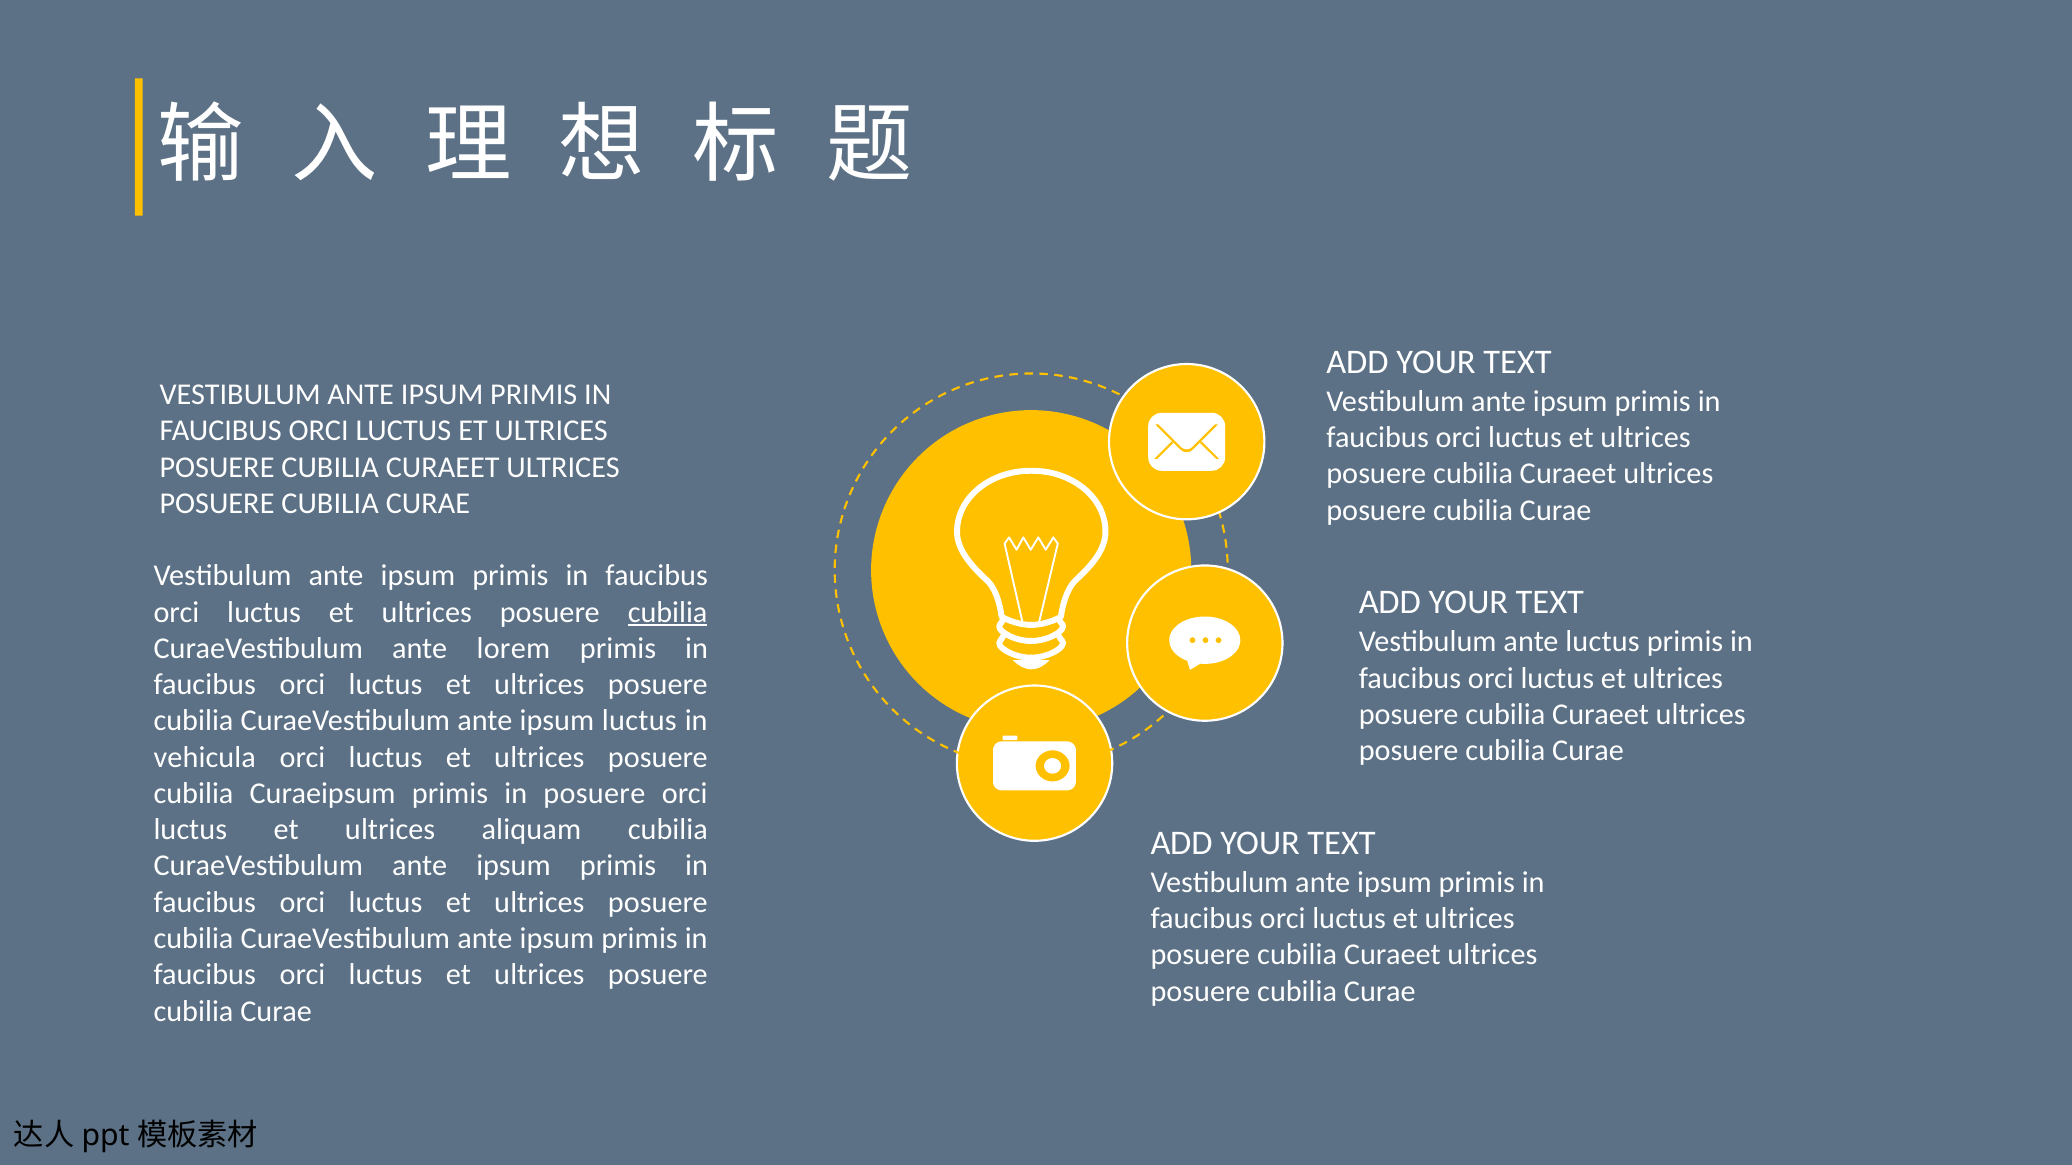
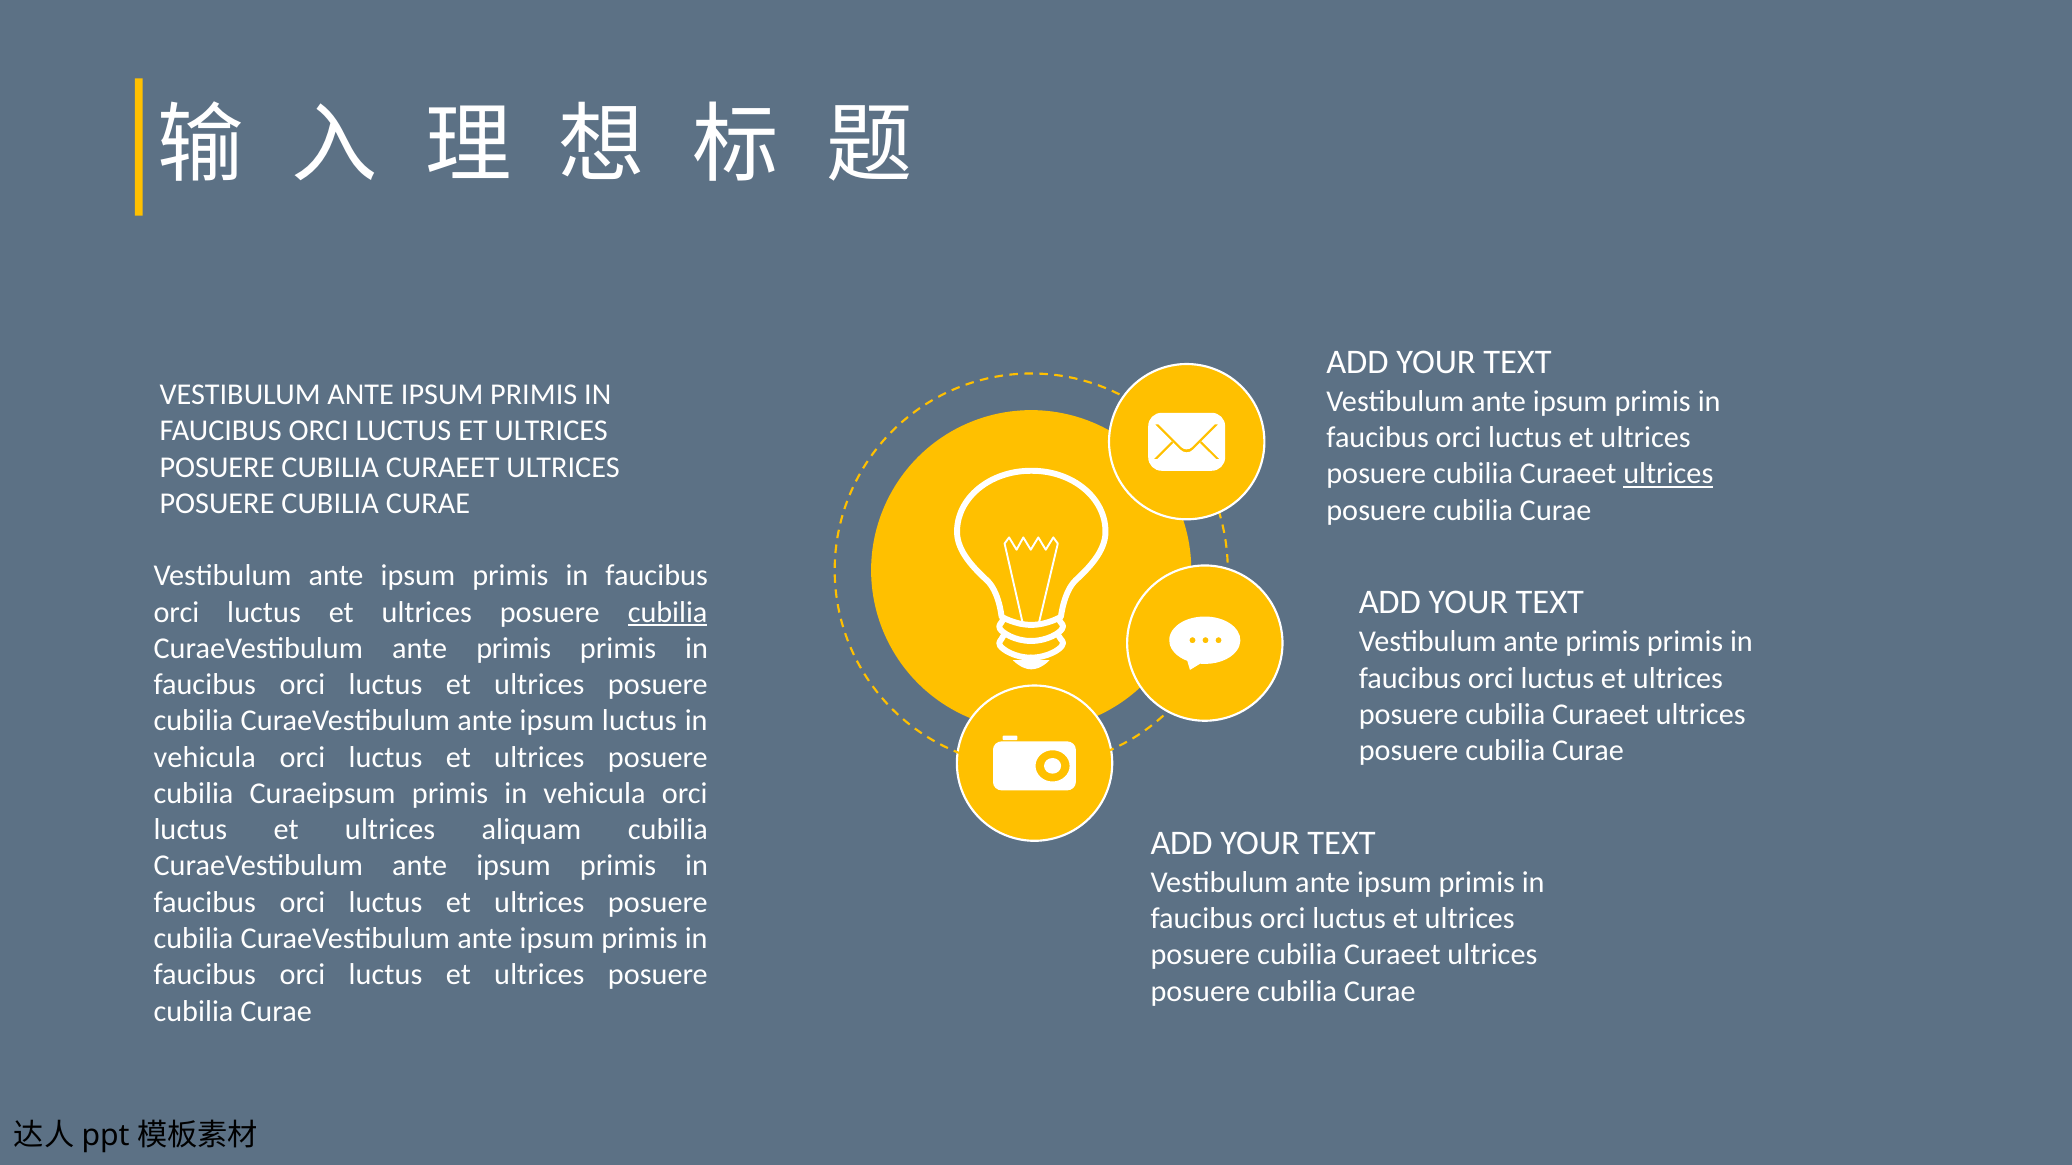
ultrices underline: none -> present (1668, 474)
Vestibulum ante luctus: luctus -> primis (1603, 642)
CuraeVestibulum ante lorem: lorem -> primis (514, 649)
primis in posuere: posuere -> vehicula (594, 794)
